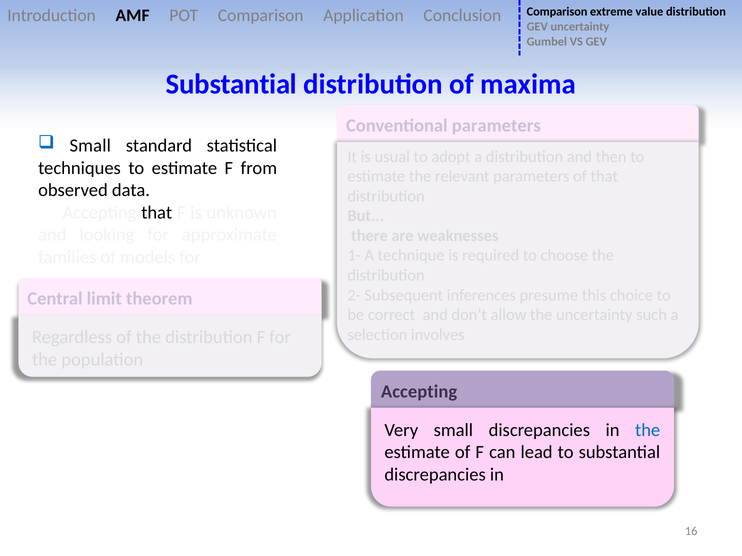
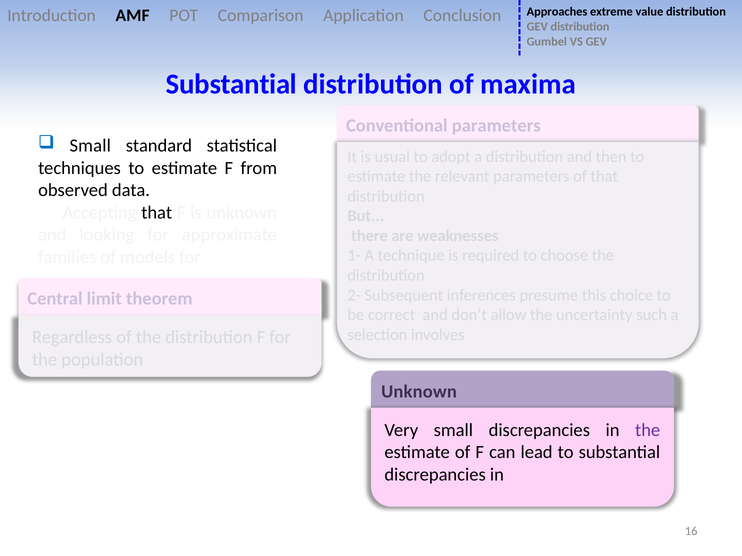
Conclusion Comparison: Comparison -> Approaches (557, 12)
GEV uncertainty: uncertainty -> distribution (580, 27)
Accepting: Accepting -> Unknown (419, 392)
the colour: blue -> purple (648, 430)
